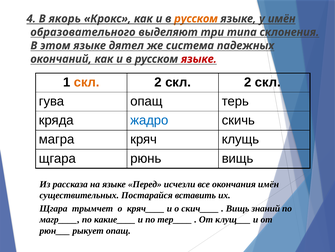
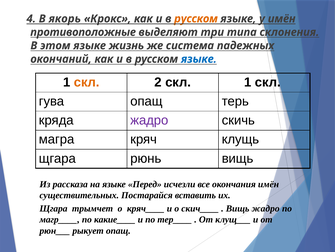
образовательного: образовательного -> противоположные (83, 32)
дятел: дятел -> жизнь (126, 45)
языке colour: red -> blue (199, 59)
2 скл 2: 2 -> 1 (248, 82)
жадро colour: blue -> purple (149, 120)
Вищь знаний: знаний -> жадро (266, 208)
